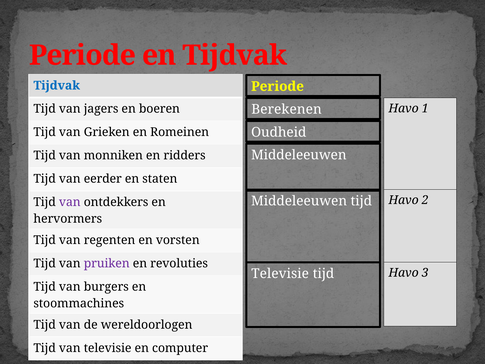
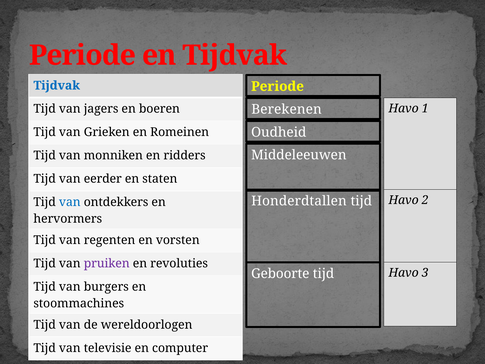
Middeleeuwen: Middeleeuwen -> Honderdtallen (299, 201)
van colour: purple -> blue (70, 202)
Televisie: Televisie -> Geboorte (280, 273)
